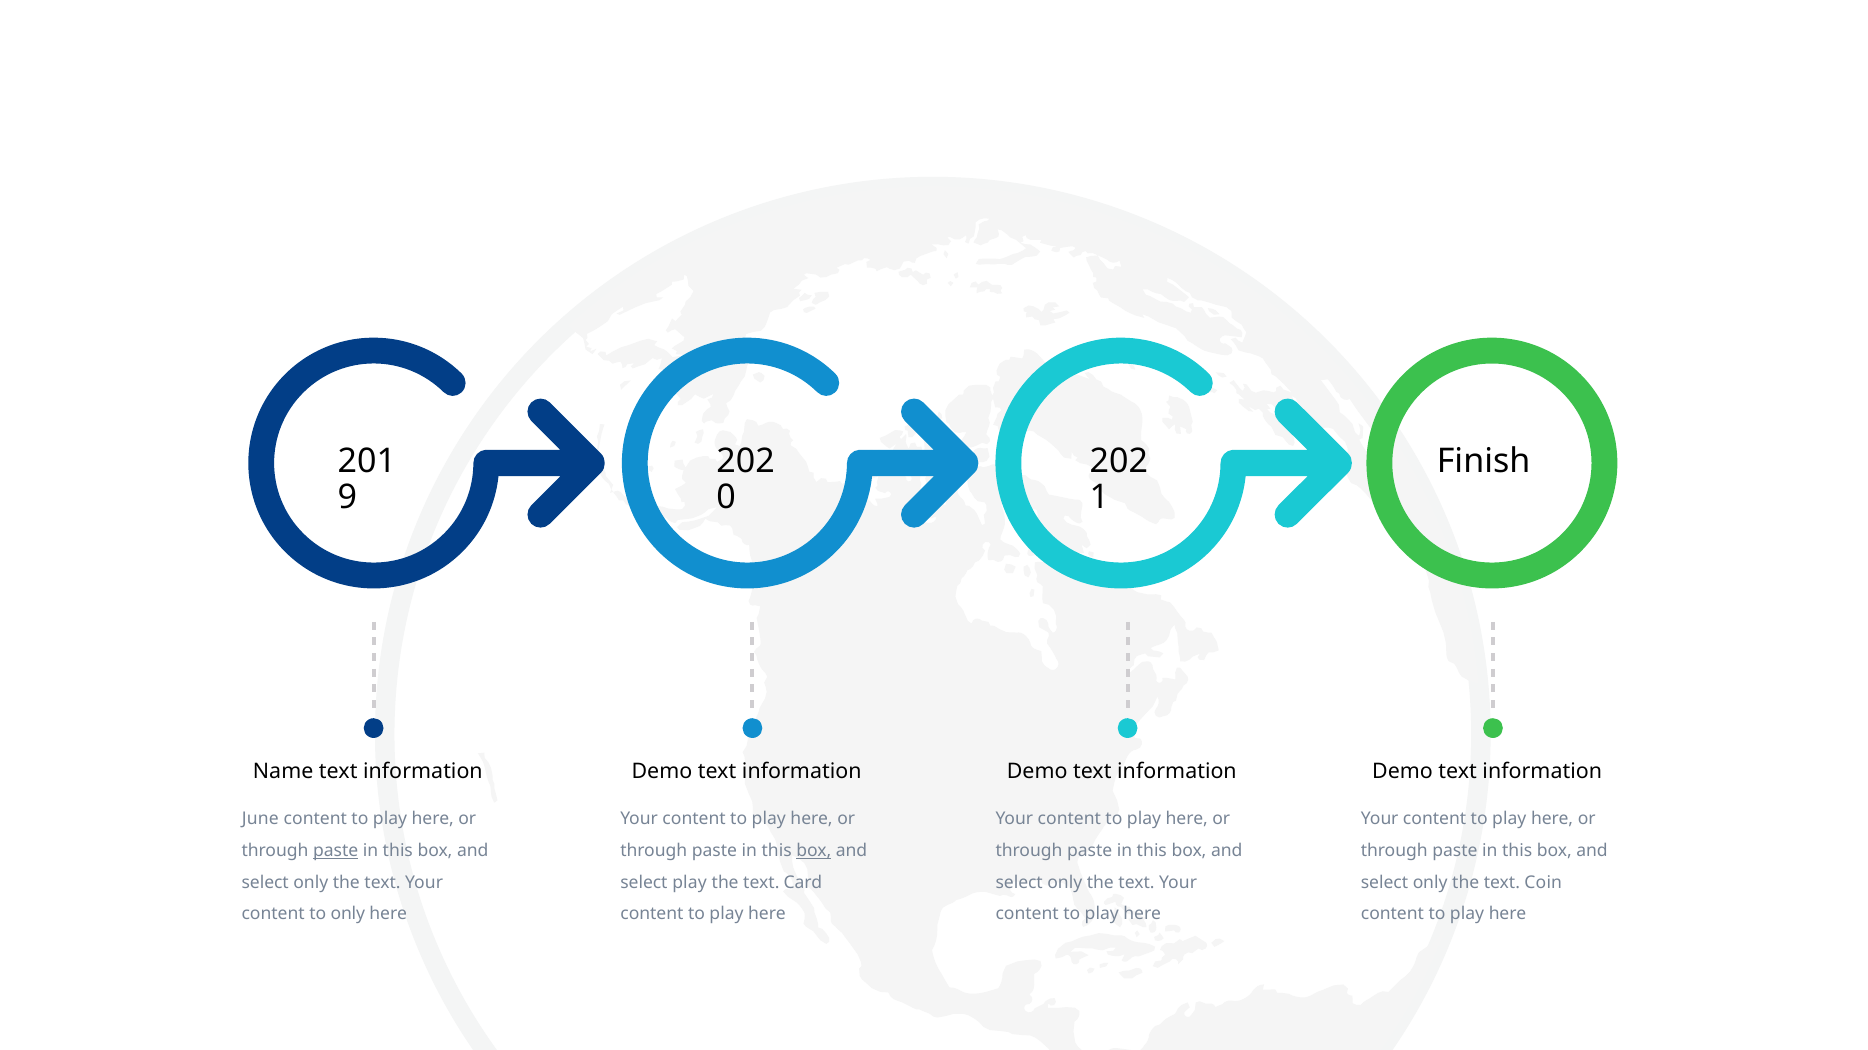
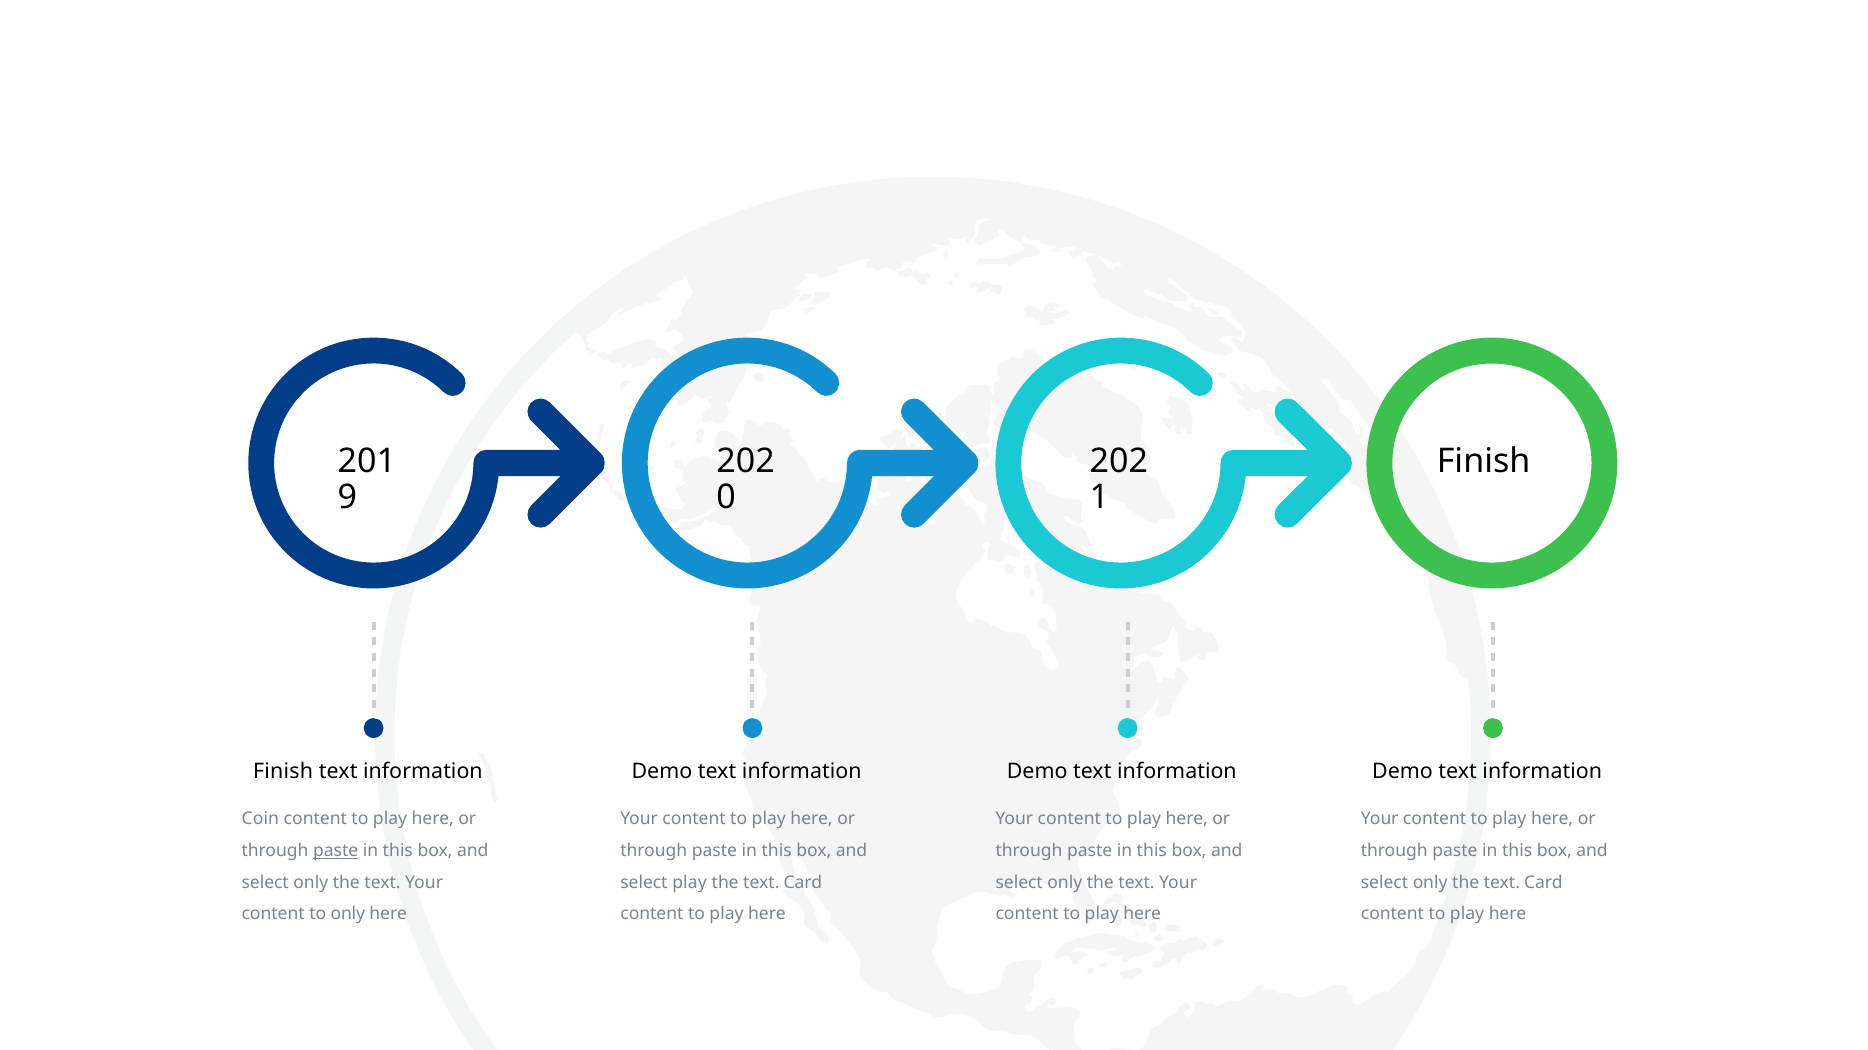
Name: Name -> Finish (283, 772)
June: June -> Coin (260, 820)
box underline: present -> none (814, 851)
only the text Coin: Coin -> Card (1543, 883)
